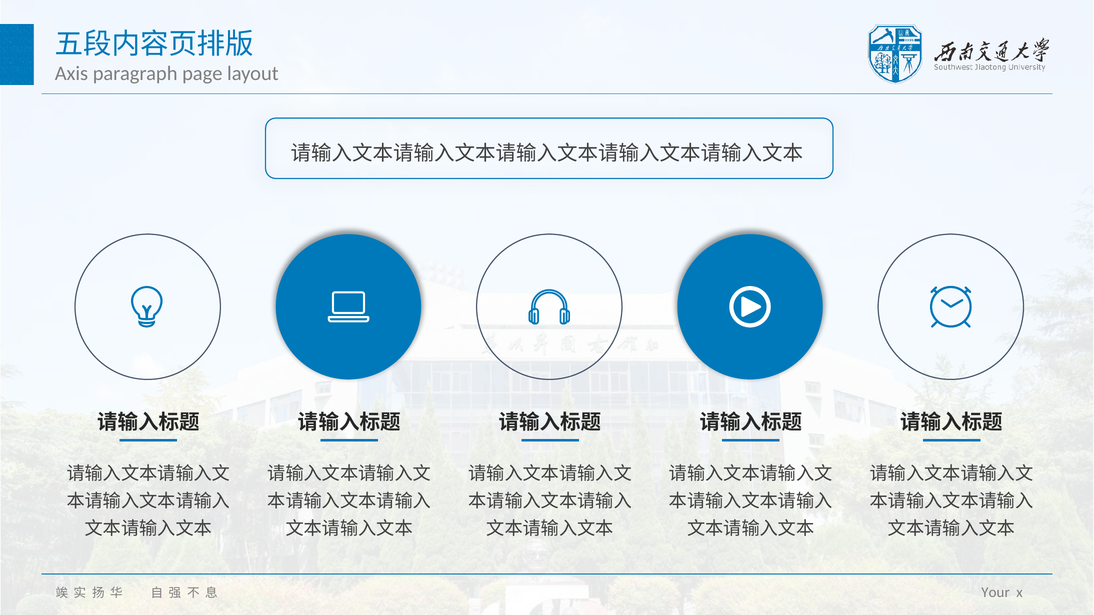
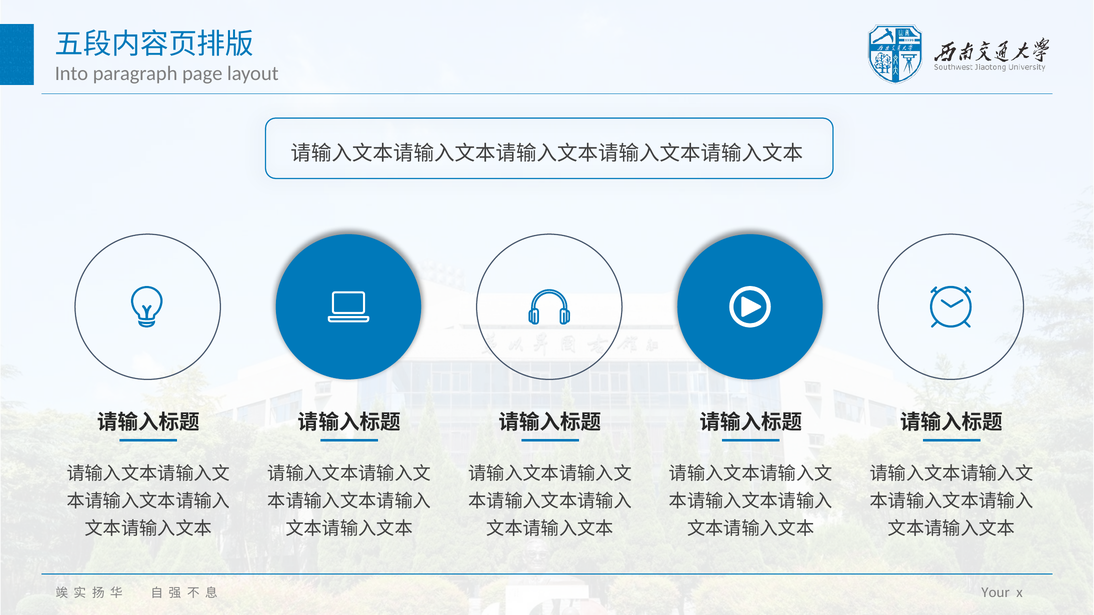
Axis: Axis -> Into (71, 74)
